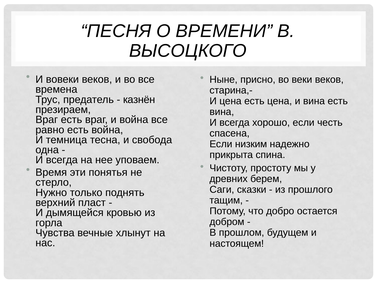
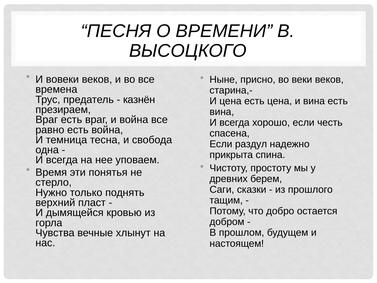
низким: низким -> раздул (251, 144)
